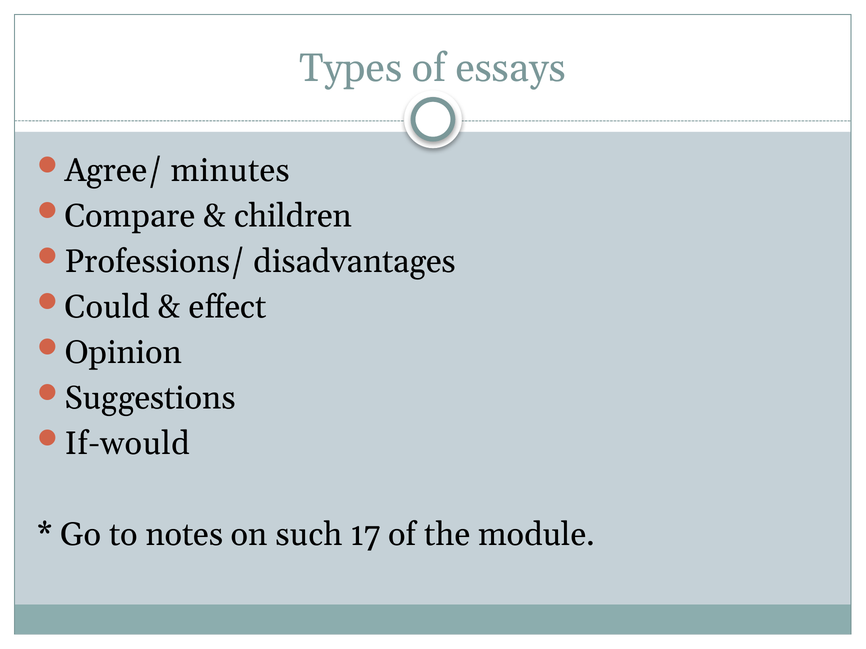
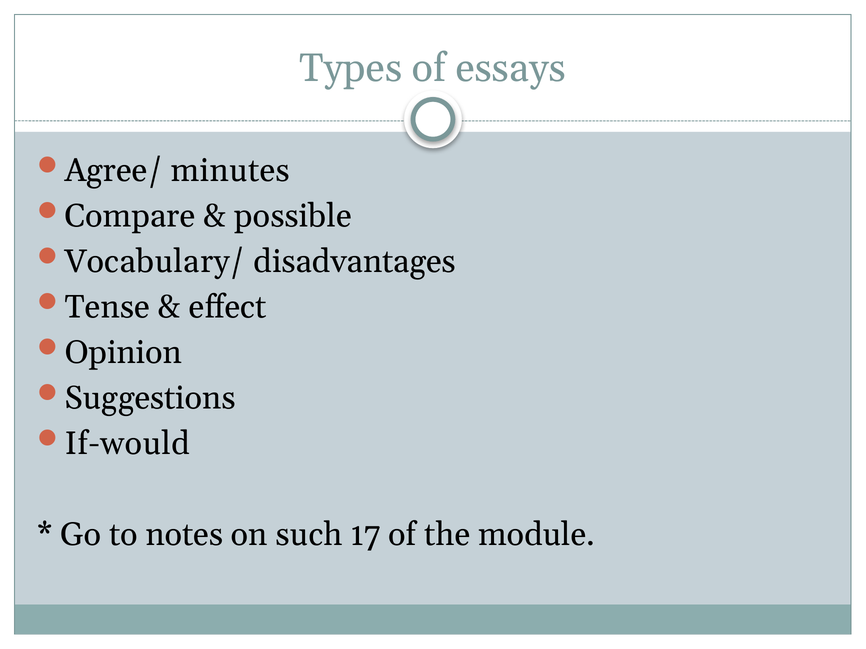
children: children -> possible (293, 216)
Professions/: Professions/ -> Vocabulary/ (155, 262)
Could: Could -> Tense (107, 307)
